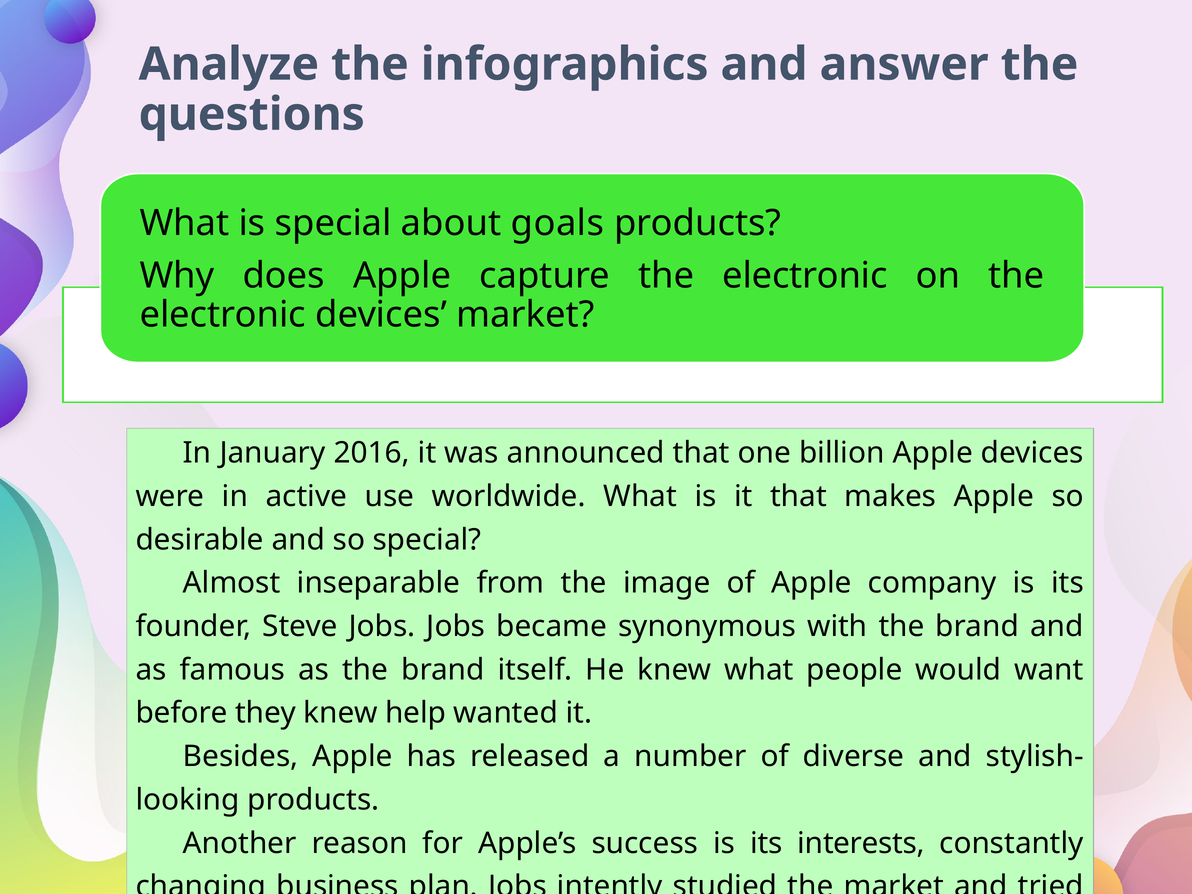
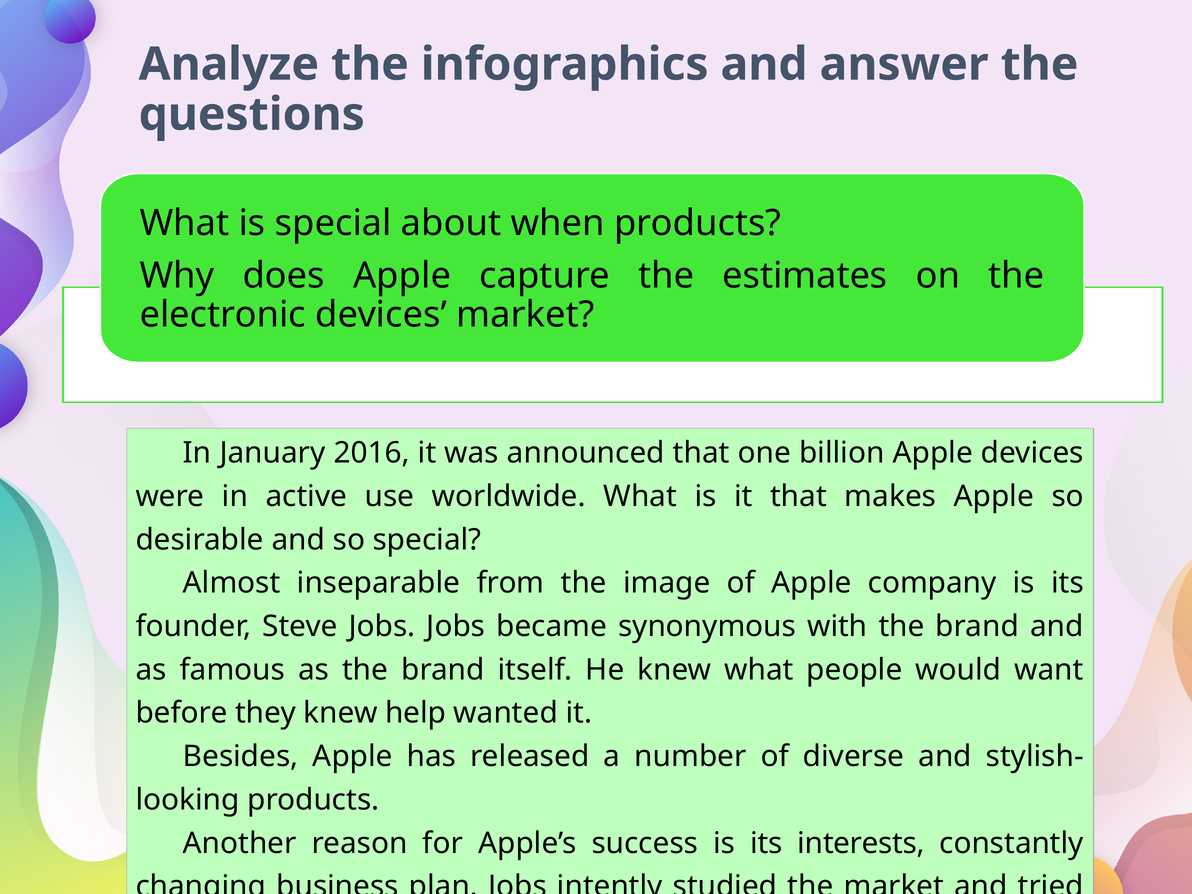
goals: goals -> when (558, 223)
capture the electronic: electronic -> estimates (805, 276)
